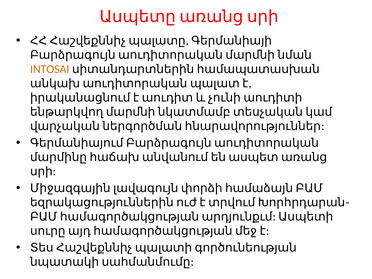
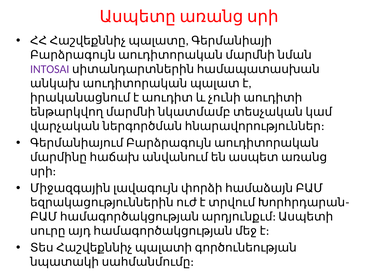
INTOSAI colour: orange -> purple (50, 69)
